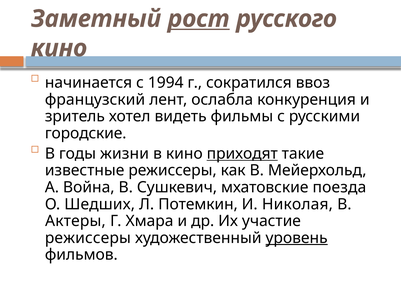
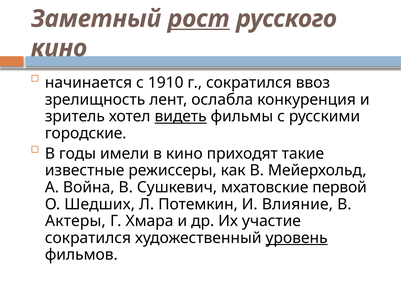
1994: 1994 -> 1910 (166, 83)
французский: французский -> зрелищность (95, 99)
видеть underline: none -> present (181, 116)
жизни: жизни -> имели (125, 153)
приходят underline: present -> none (242, 153)
поезда: поезда -> первой (340, 187)
Николая: Николая -> Влияние (297, 204)
режиссеры: режиссеры -> сократился (88, 238)
